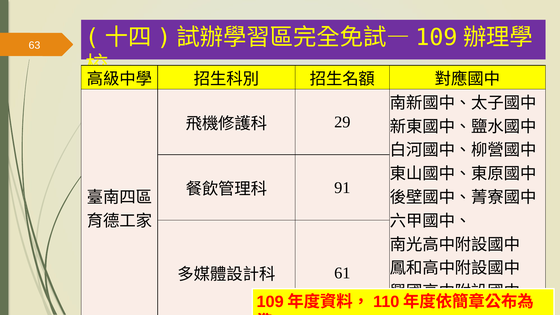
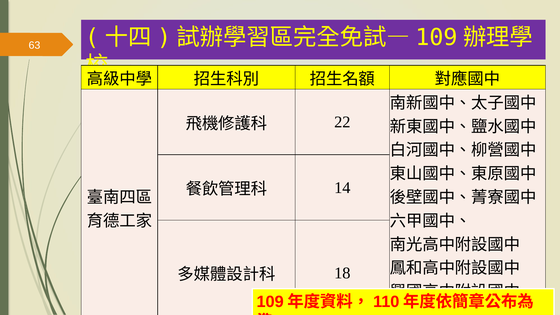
29: 29 -> 22 (342, 122)
91: 91 -> 14 (342, 188)
61: 61 -> 18 (342, 273)
